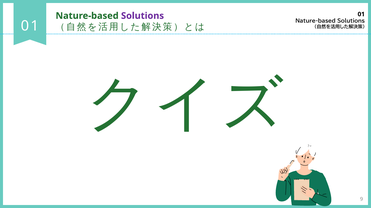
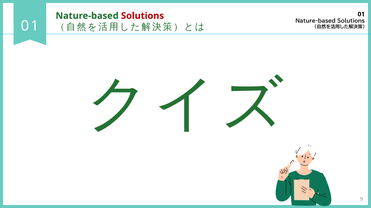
Solutions colour: purple -> red (143, 16)
